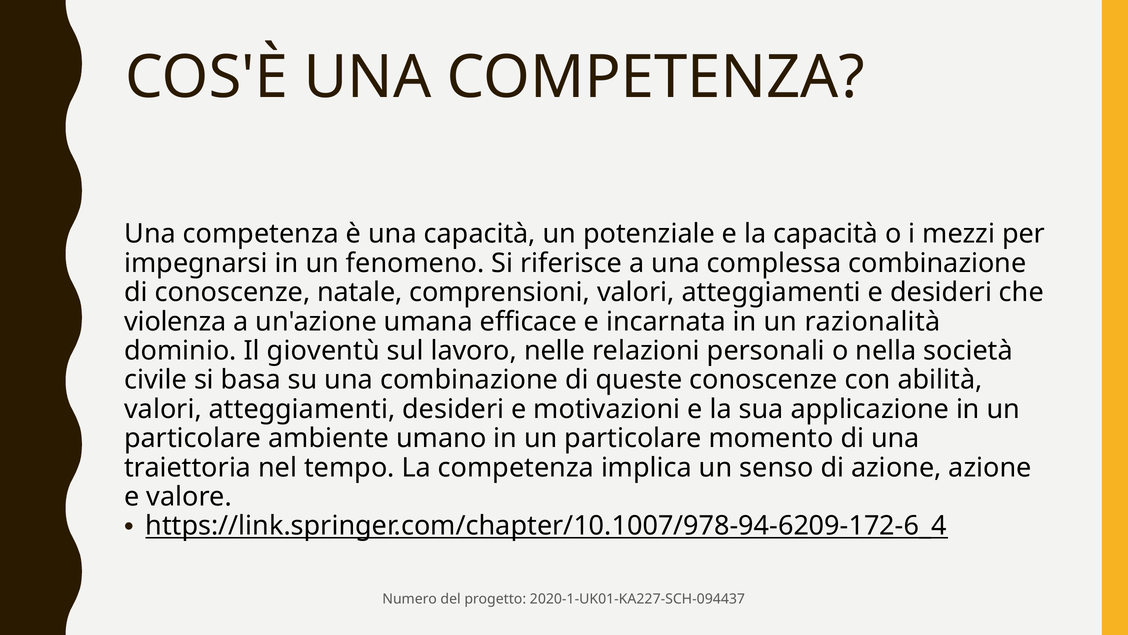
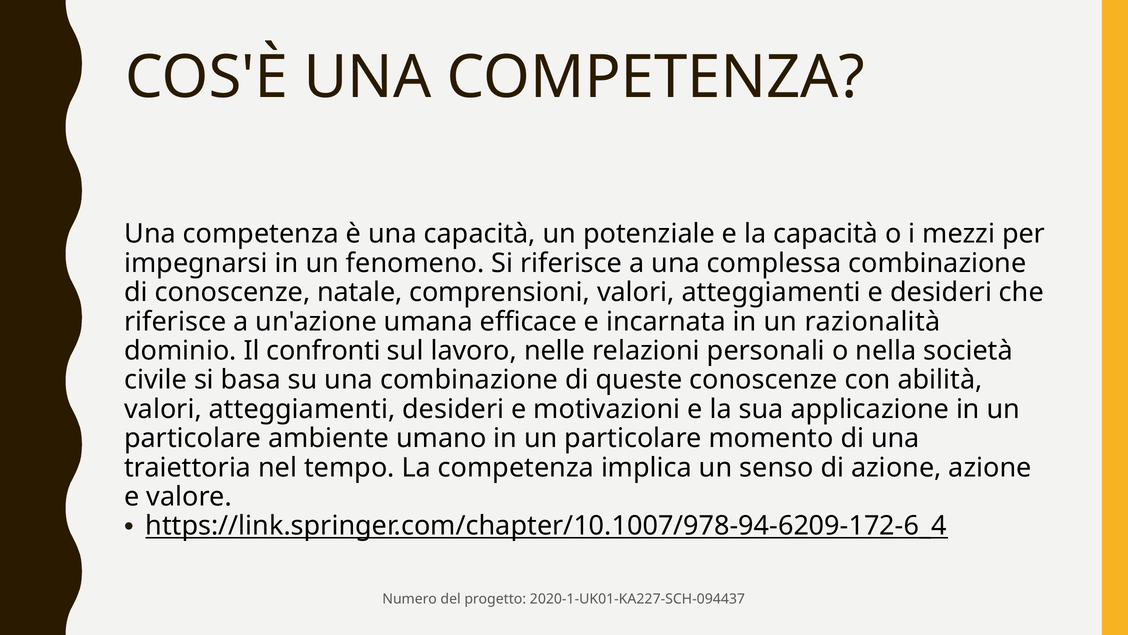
violenza: violenza -> riferisce (175, 321)
gioventù: gioventù -> confronti (324, 351)
